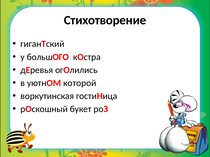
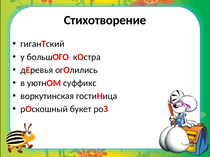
которой: которой -> суффикс (80, 83)
